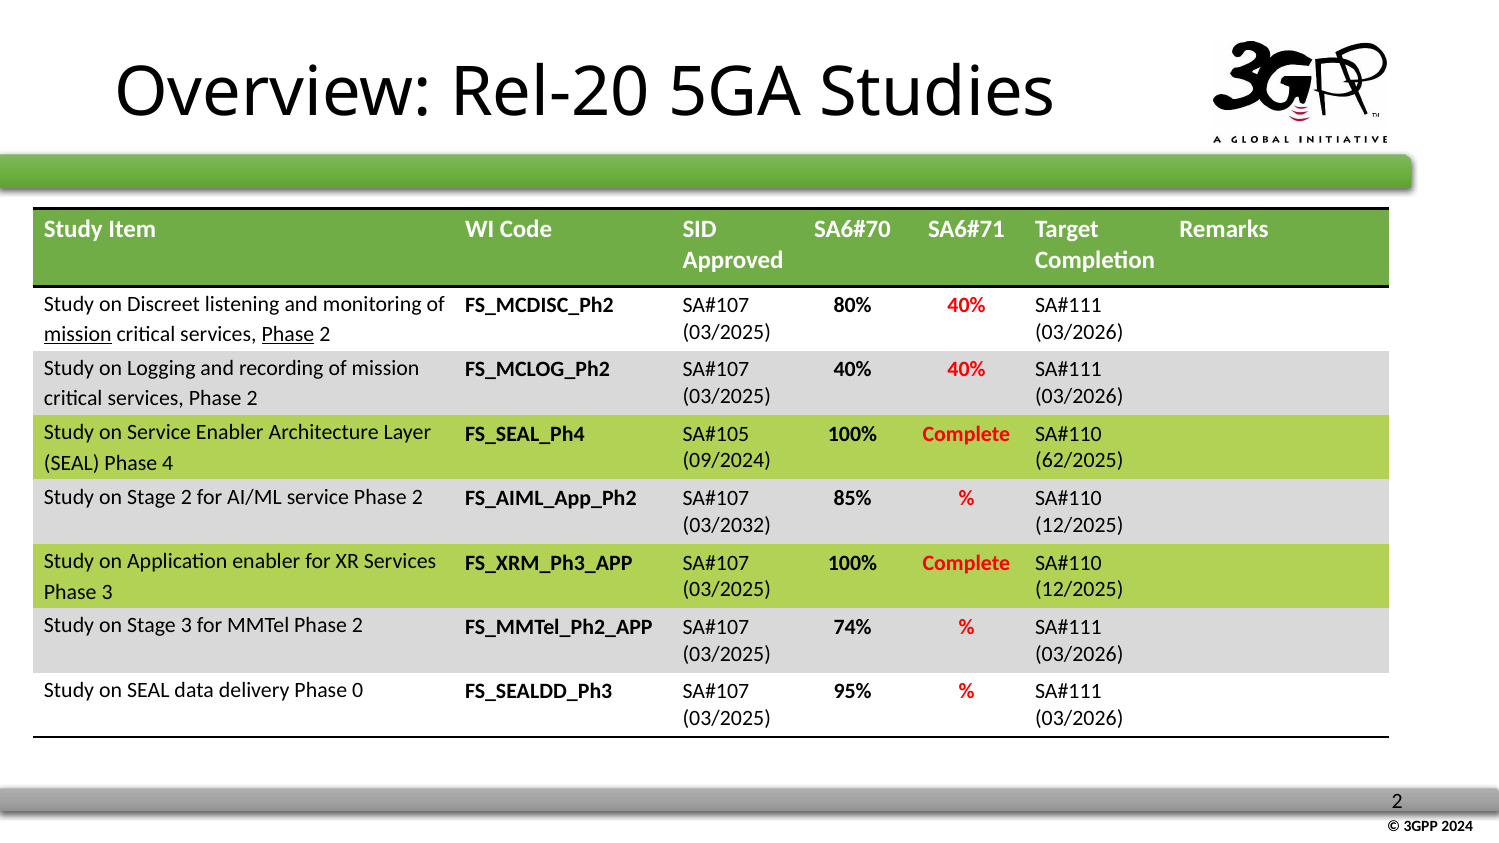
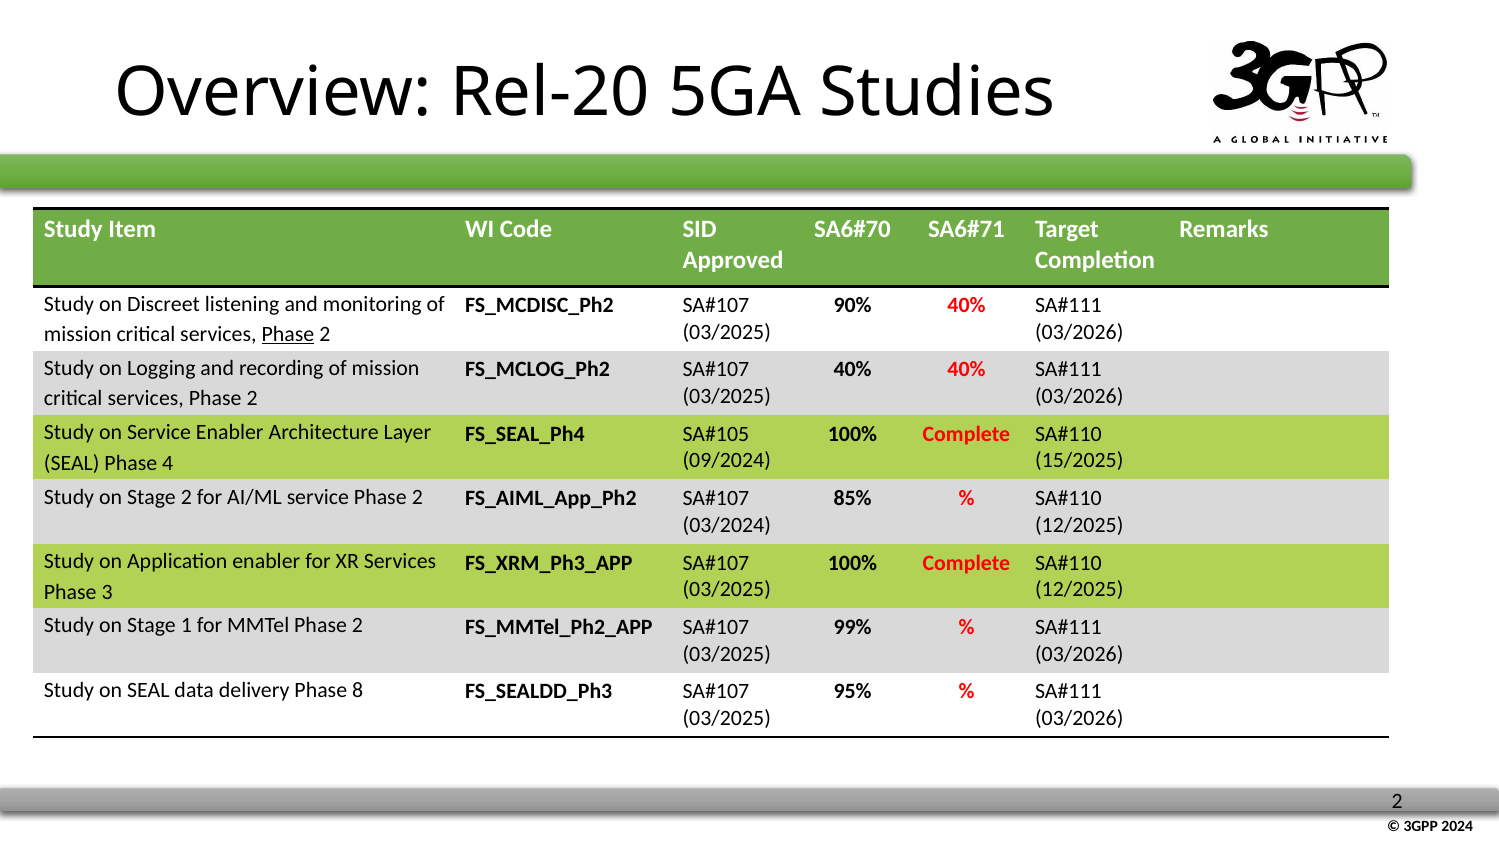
80%: 80% -> 90% (853, 305)
mission underline: present -> none (78, 334)
62/2025: 62/2025 -> 15/2025 (1079, 461)
03/2032: 03/2032 -> 03/2024 (727, 525)
Stage 3: 3 -> 1 (186, 626)
74%: 74% -> 99% (853, 627)
0: 0 -> 8 (358, 690)
